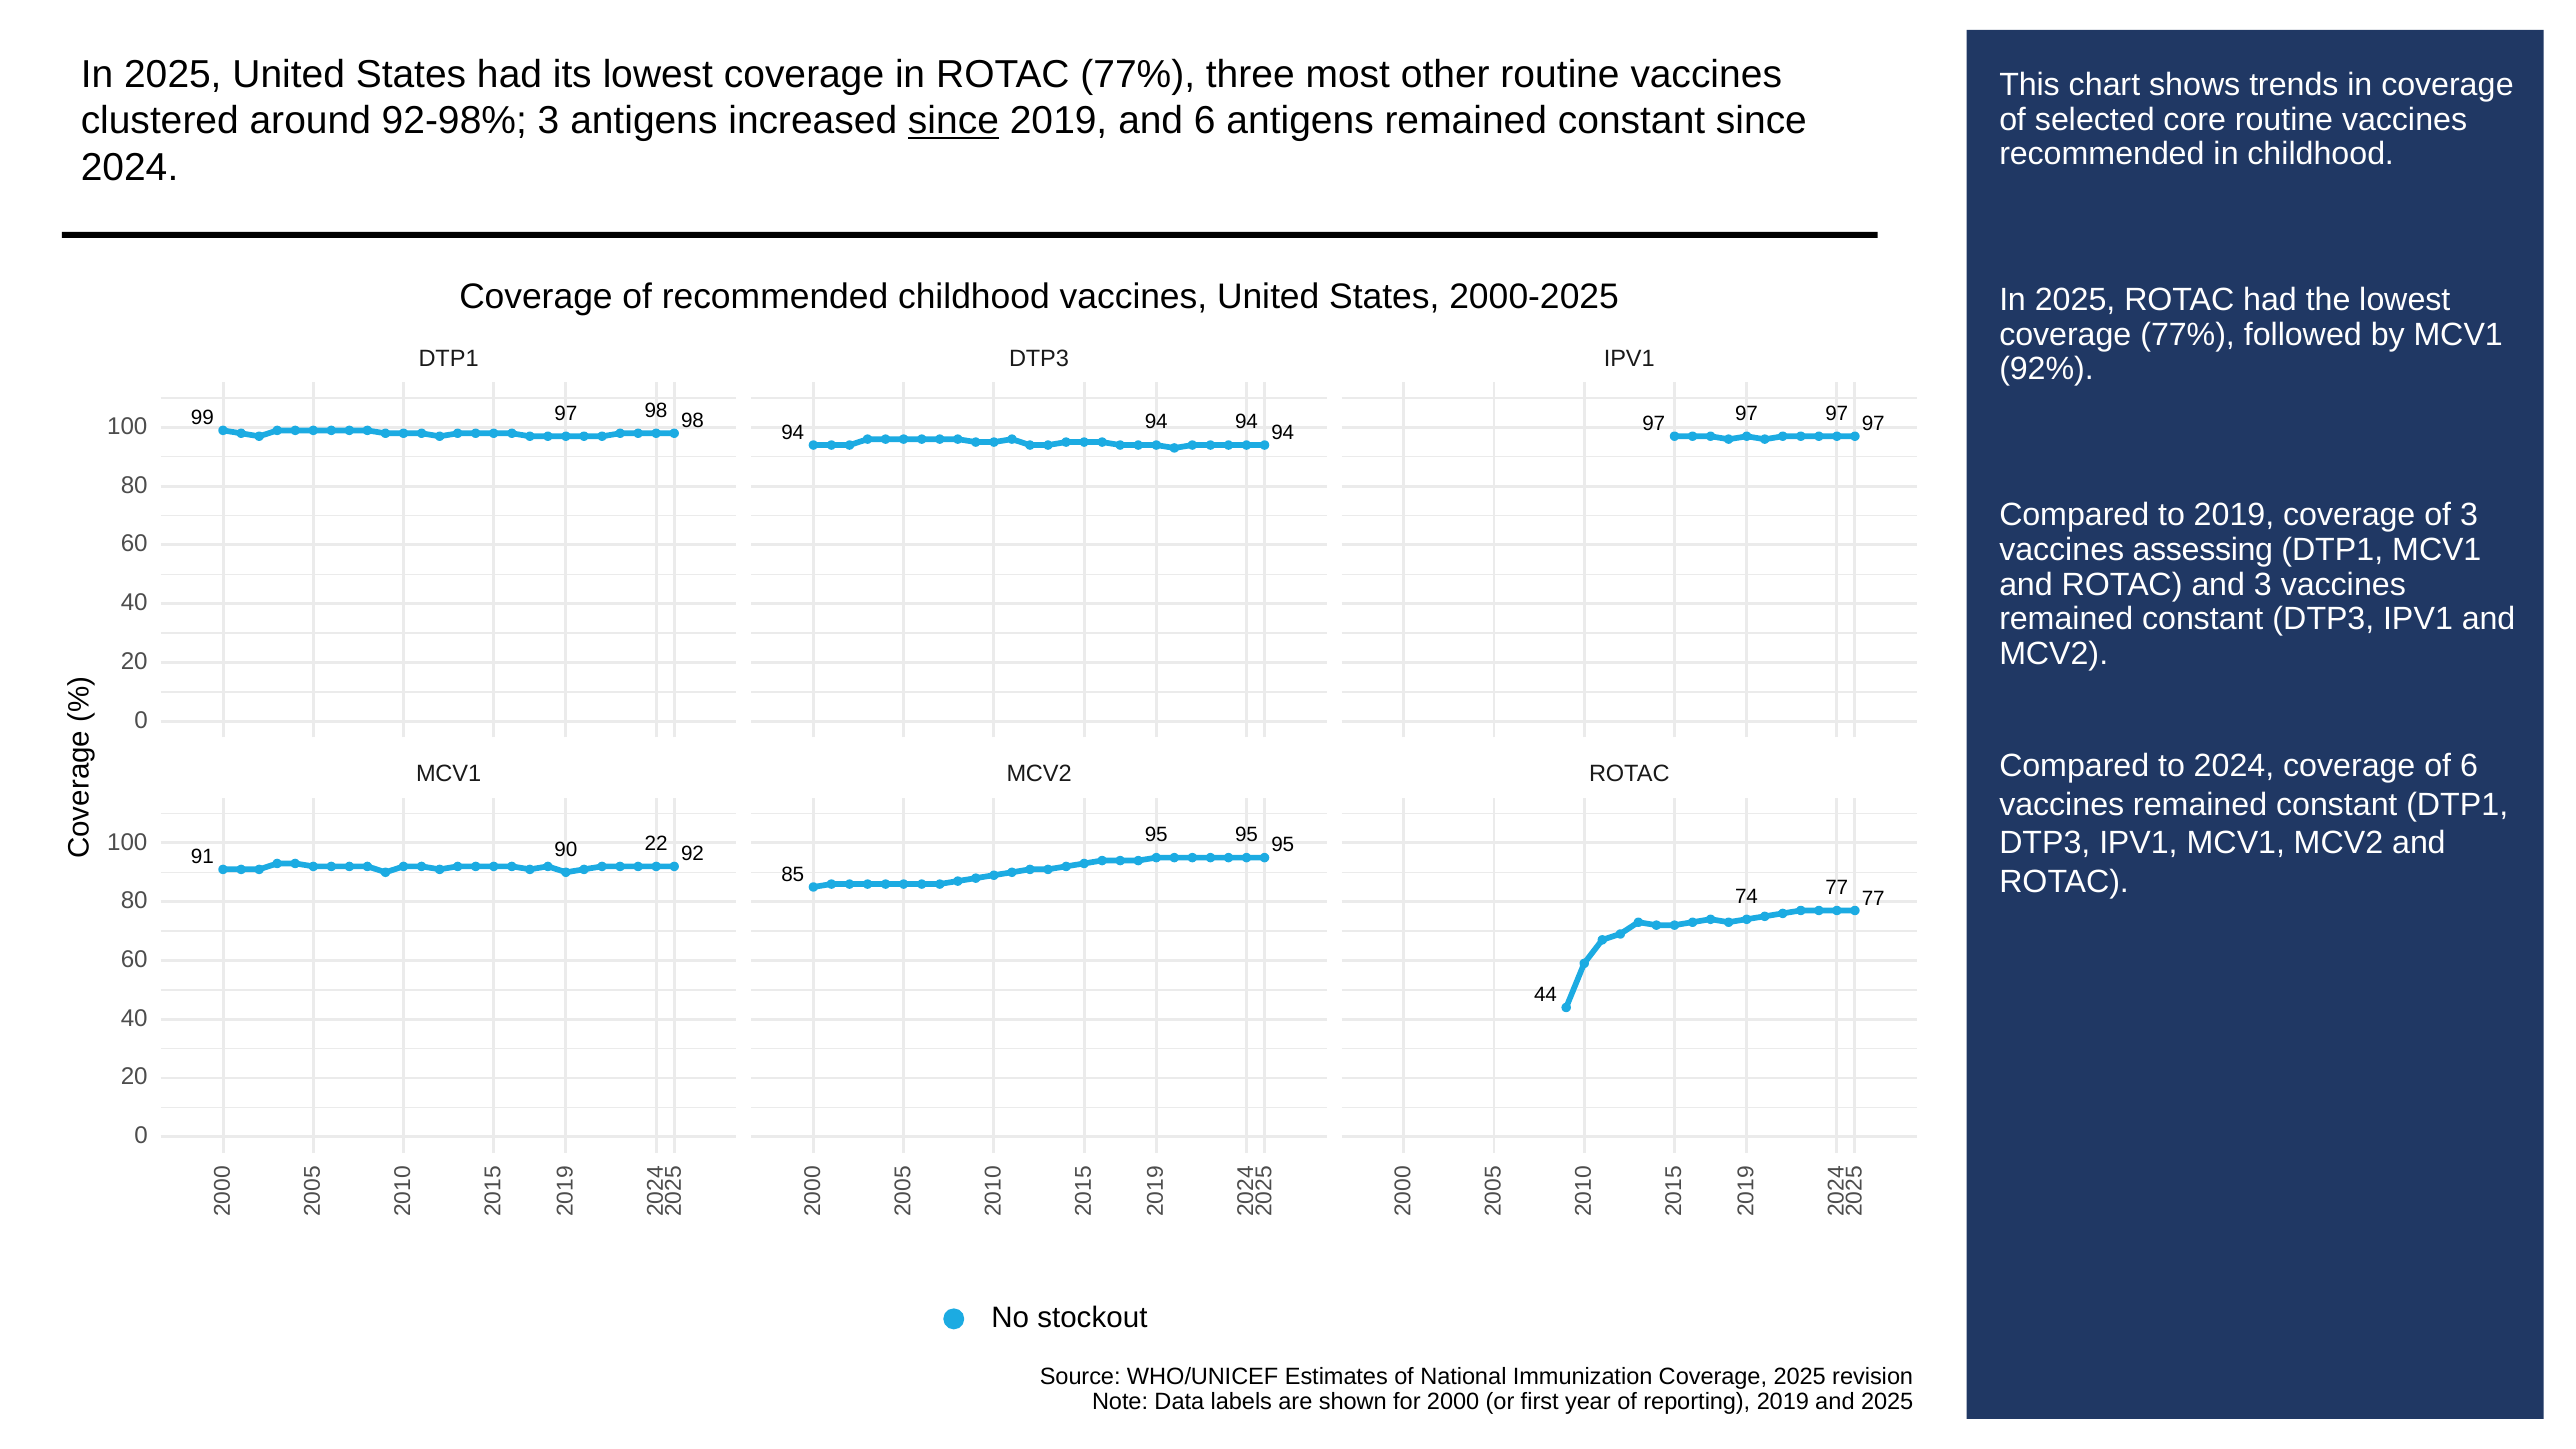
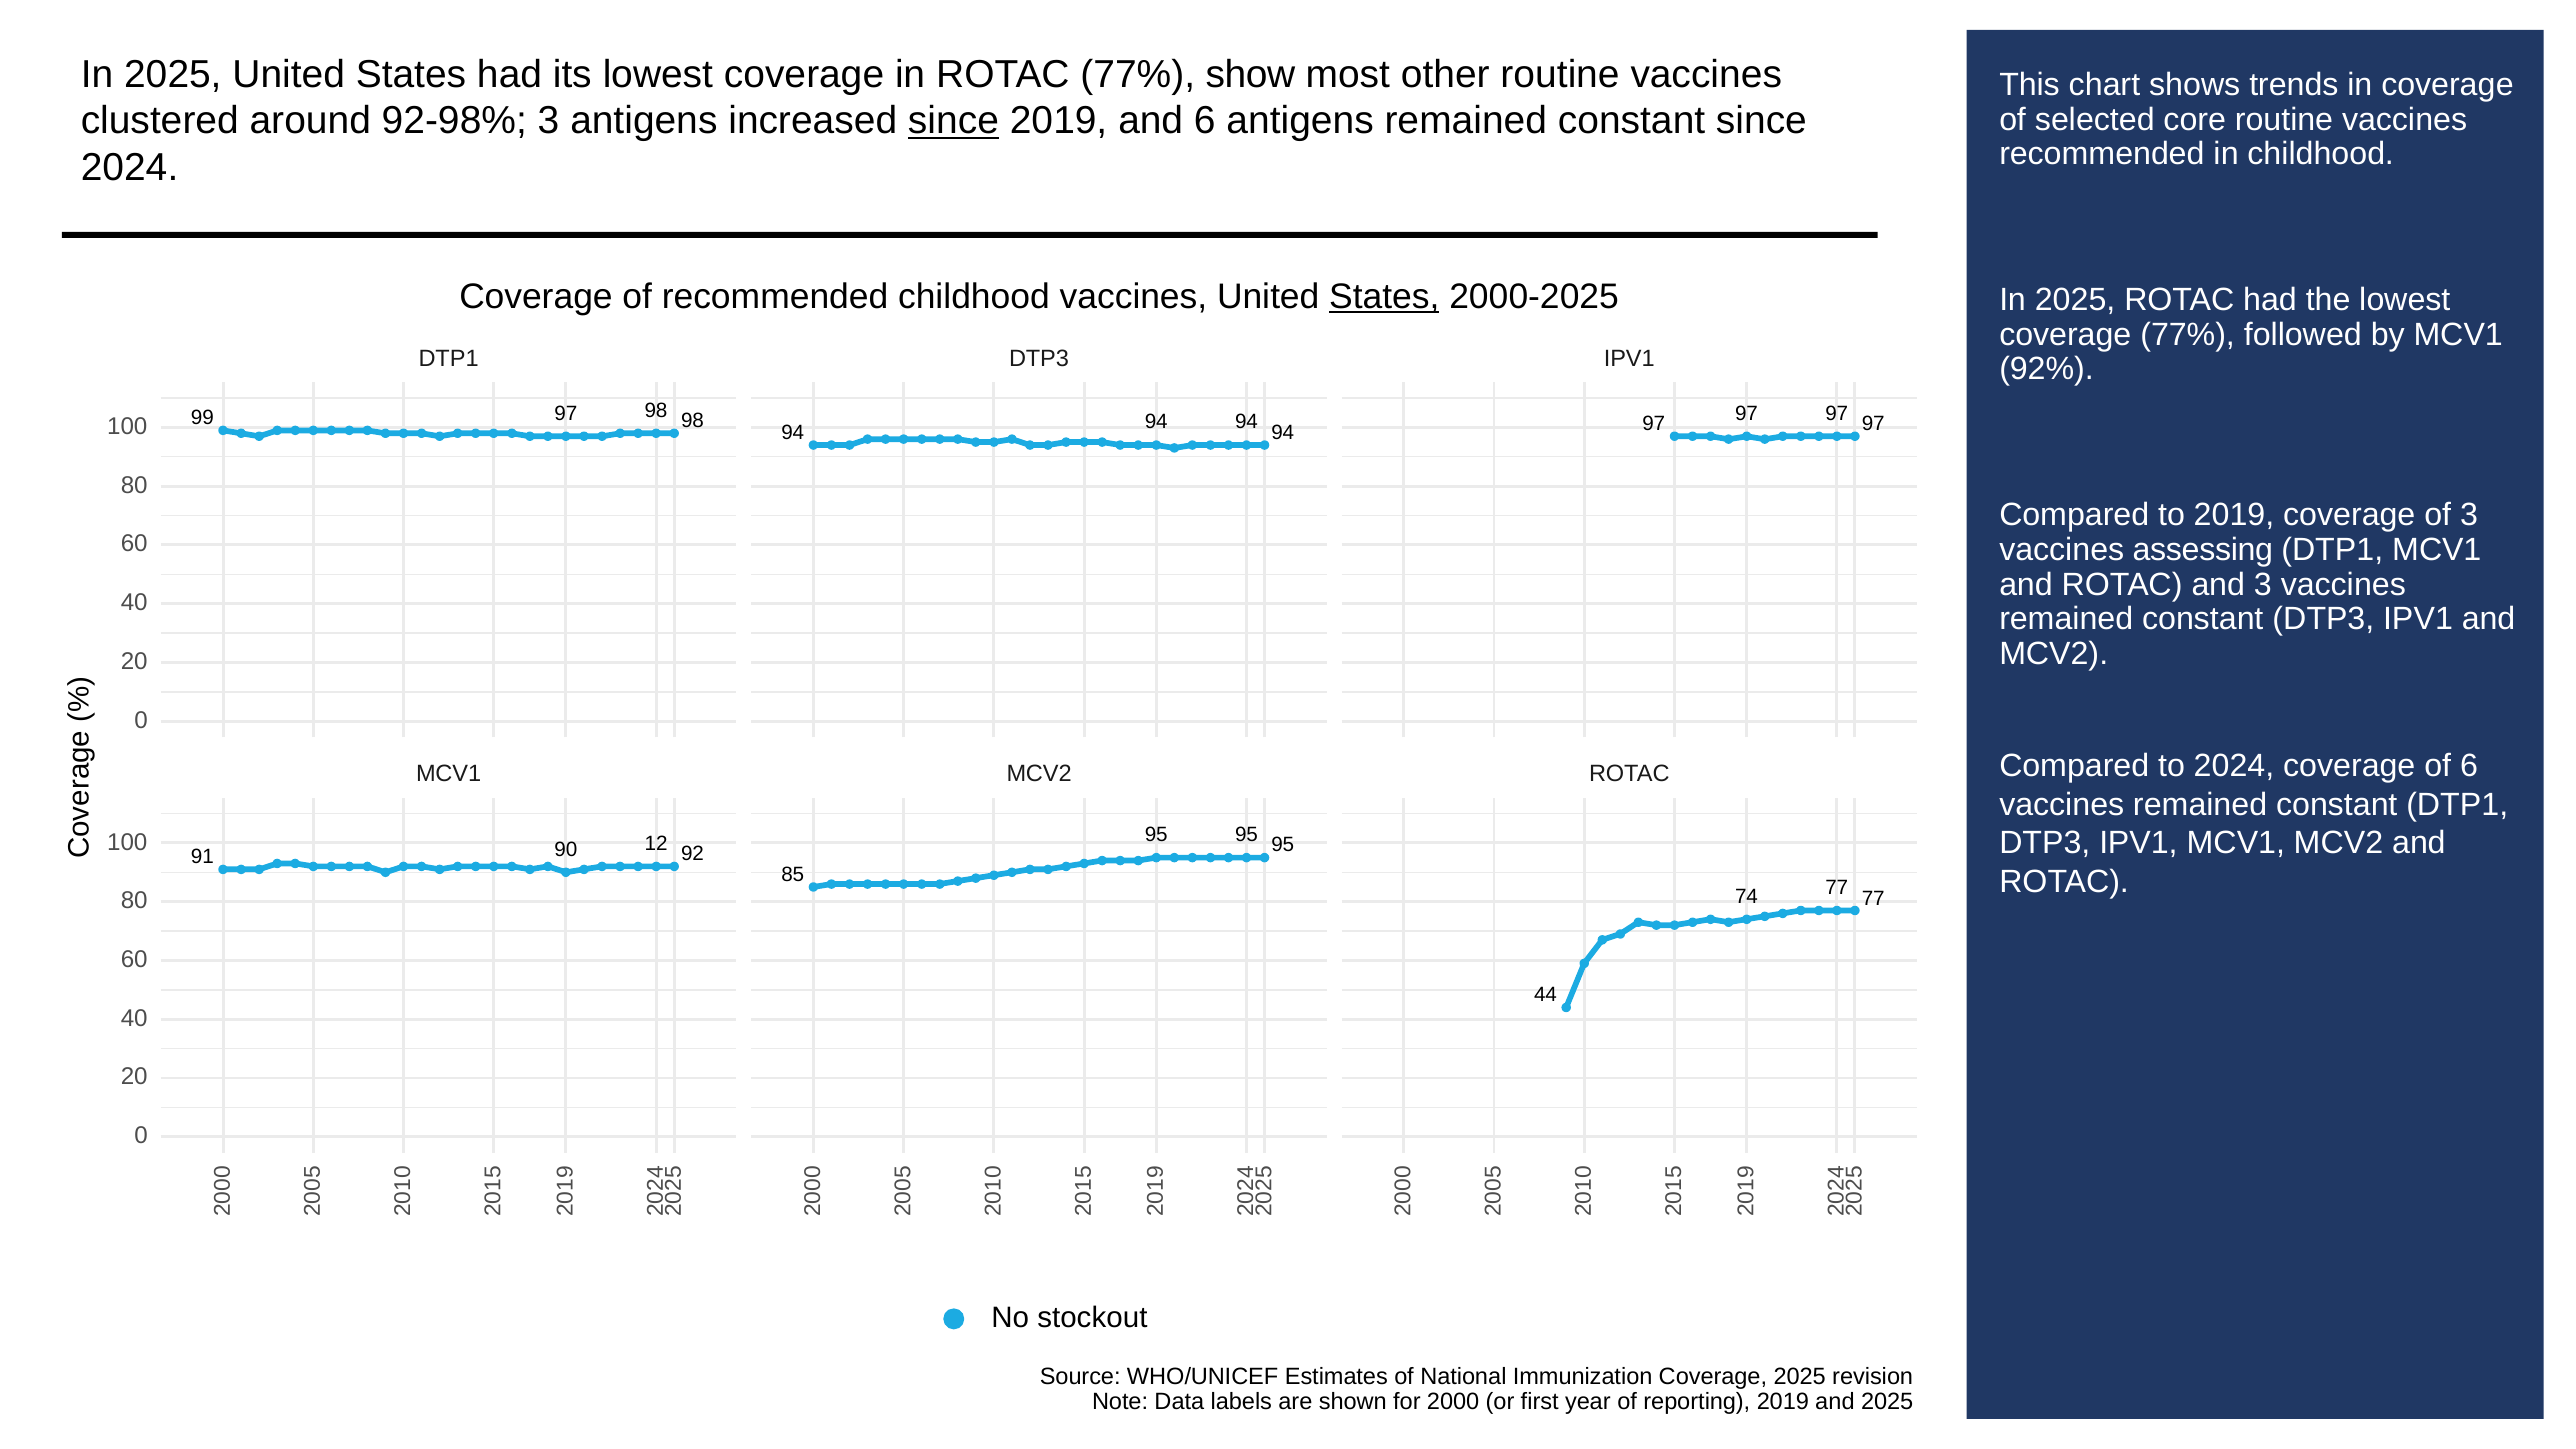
three: three -> show (1250, 74)
States underline: none -> present (1384, 297)
22: 22 -> 12 (656, 843)
